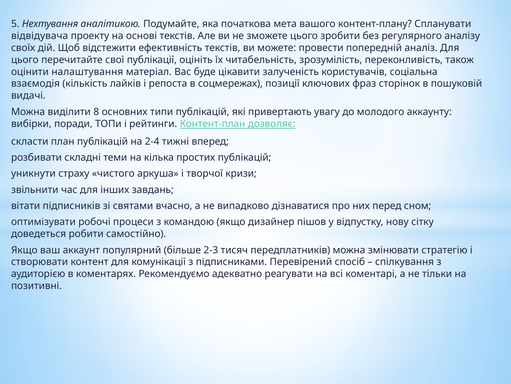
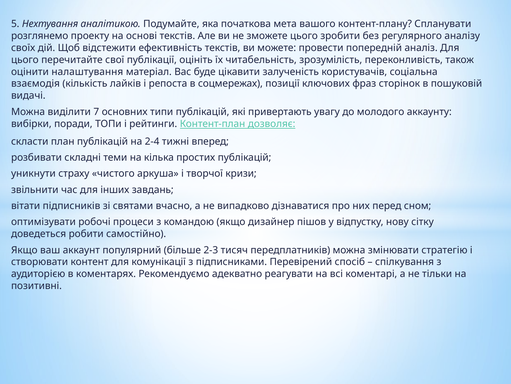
відвідувача: відвідувача -> розглянемо (40, 36)
8: 8 -> 7 (96, 112)
